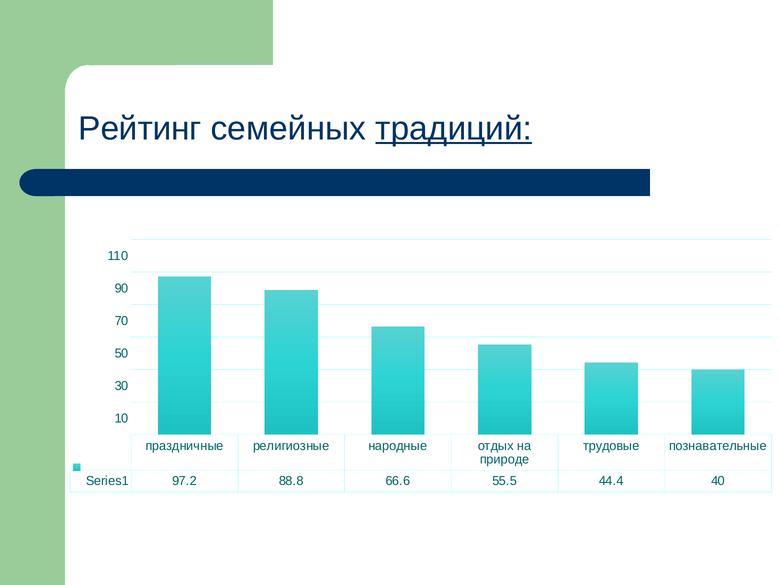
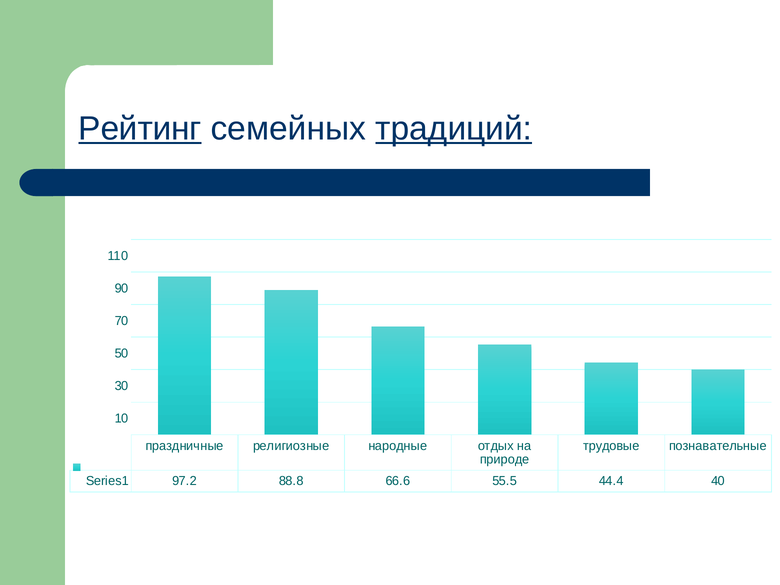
Рейтинг underline: none -> present (140, 128)
